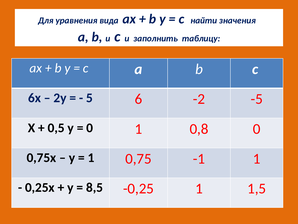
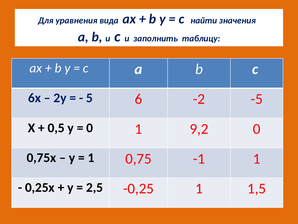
0,8: 0,8 -> 9,2 (199, 129)
8,5: 8,5 -> 2,5 (95, 187)
